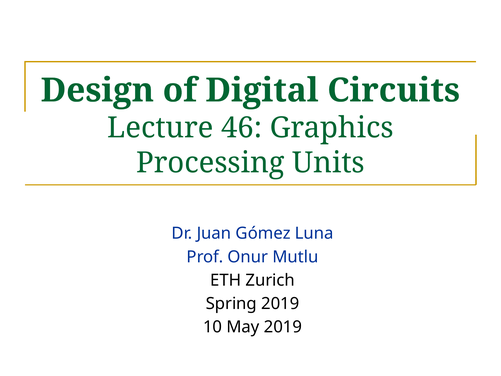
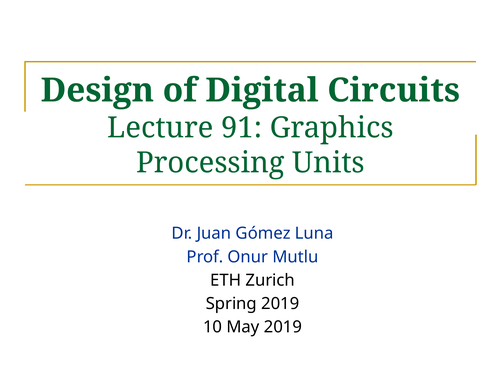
46: 46 -> 91 (242, 128)
